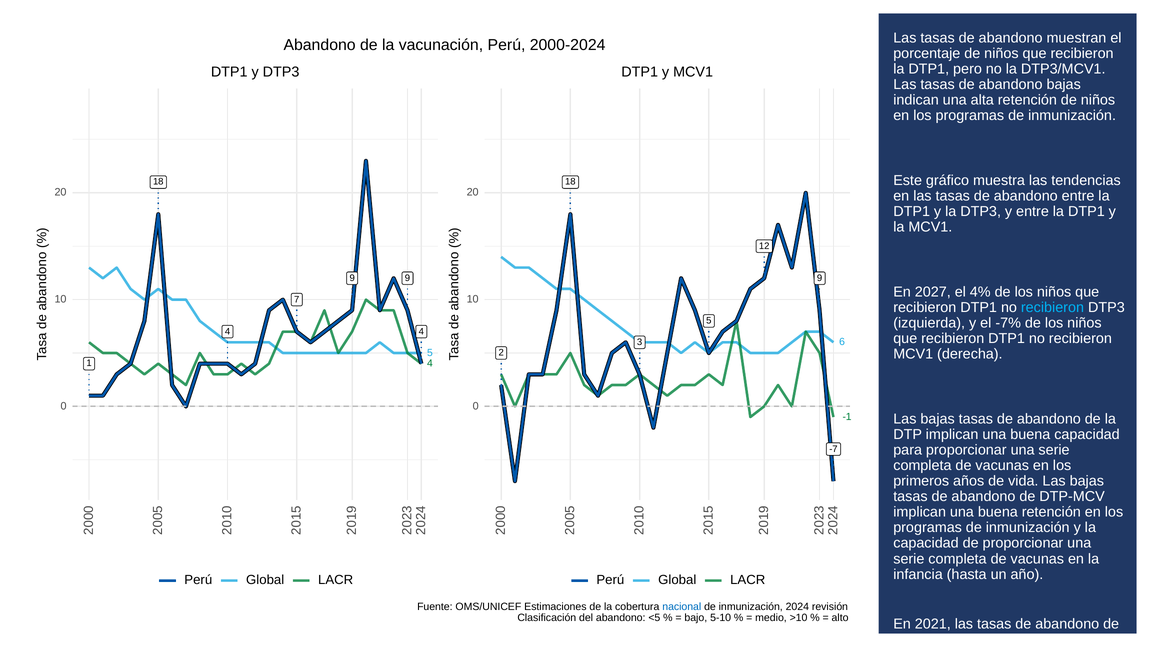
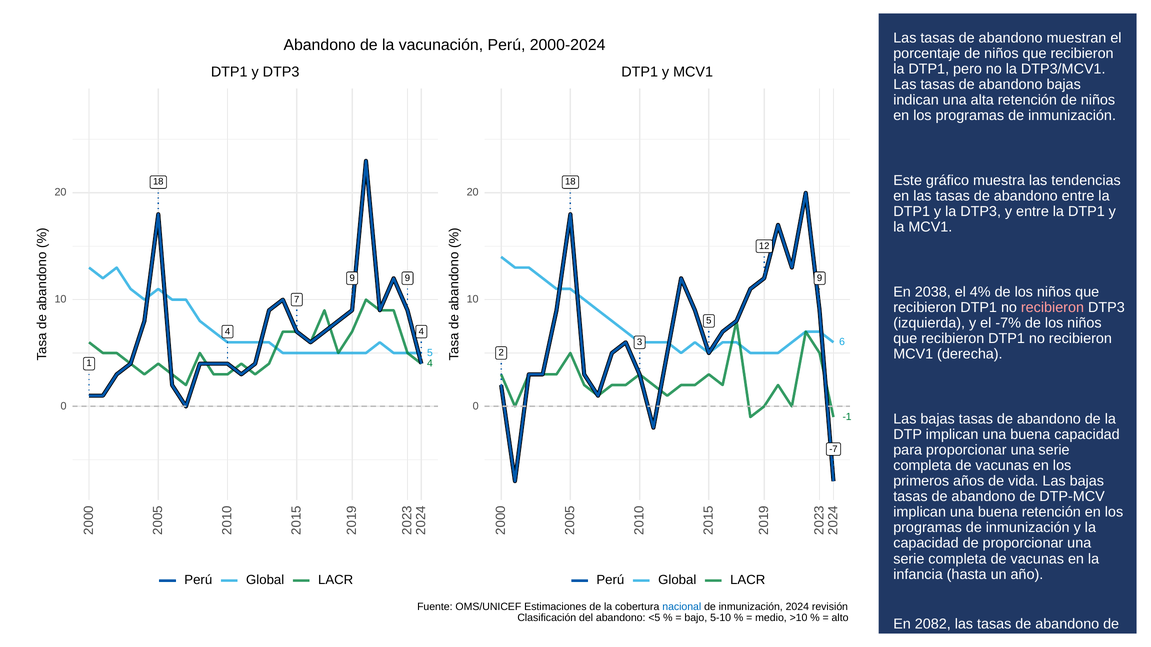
2027: 2027 -> 2038 (933, 292)
recibieron colour: light blue -> pink (1052, 308)
2021: 2021 -> 2082 (933, 625)
